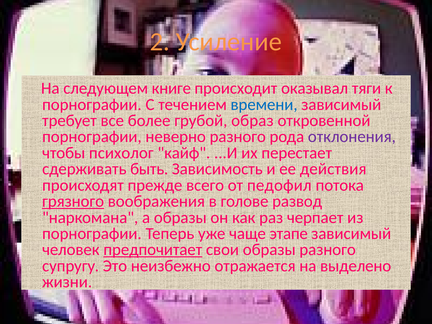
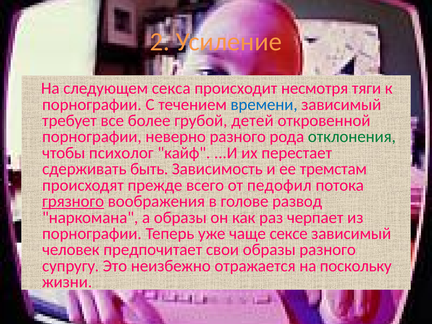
книге: книге -> секса (171, 88)
оказывал: оказывал -> несмотря (315, 88)
образ: образ -> детей (252, 121)
отклонения colour: purple -> green (352, 137)
действия: действия -> тремстам (333, 169)
этапе: этапе -> сексе (289, 234)
предпочитает underline: present -> none (153, 250)
выделено: выделено -> поскольку (356, 266)
